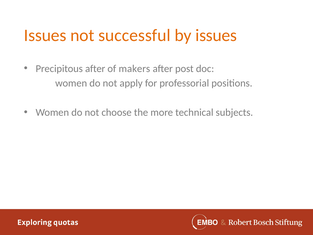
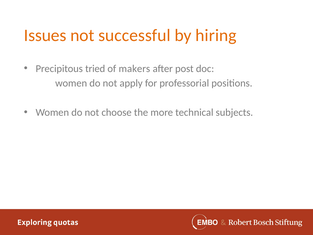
by issues: issues -> hiring (216, 35)
Precipitous after: after -> tried (95, 69)
